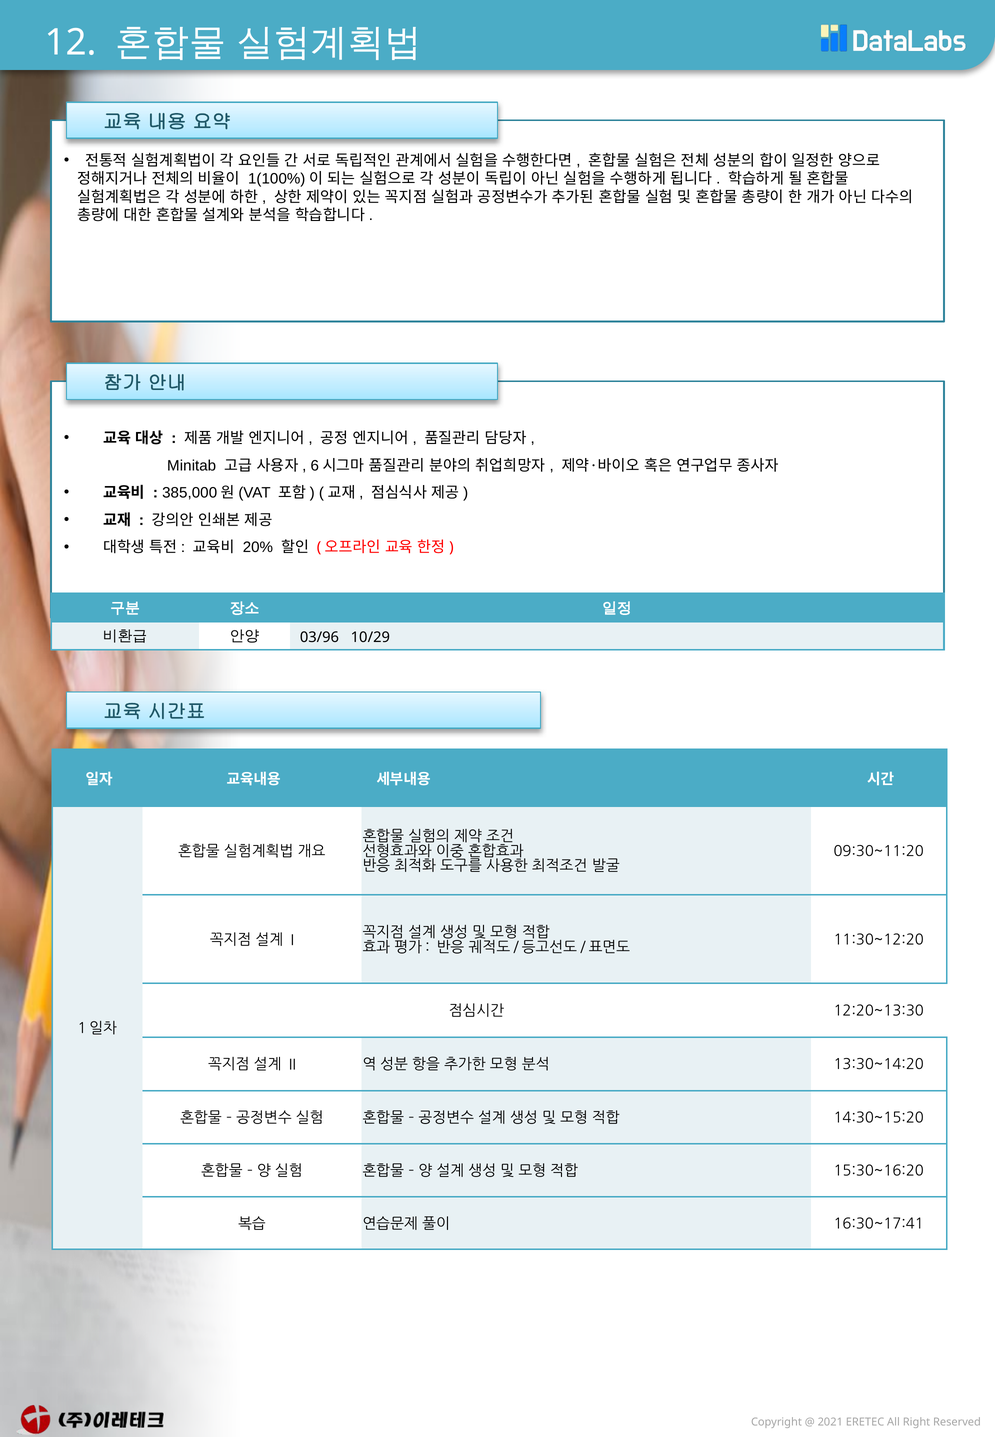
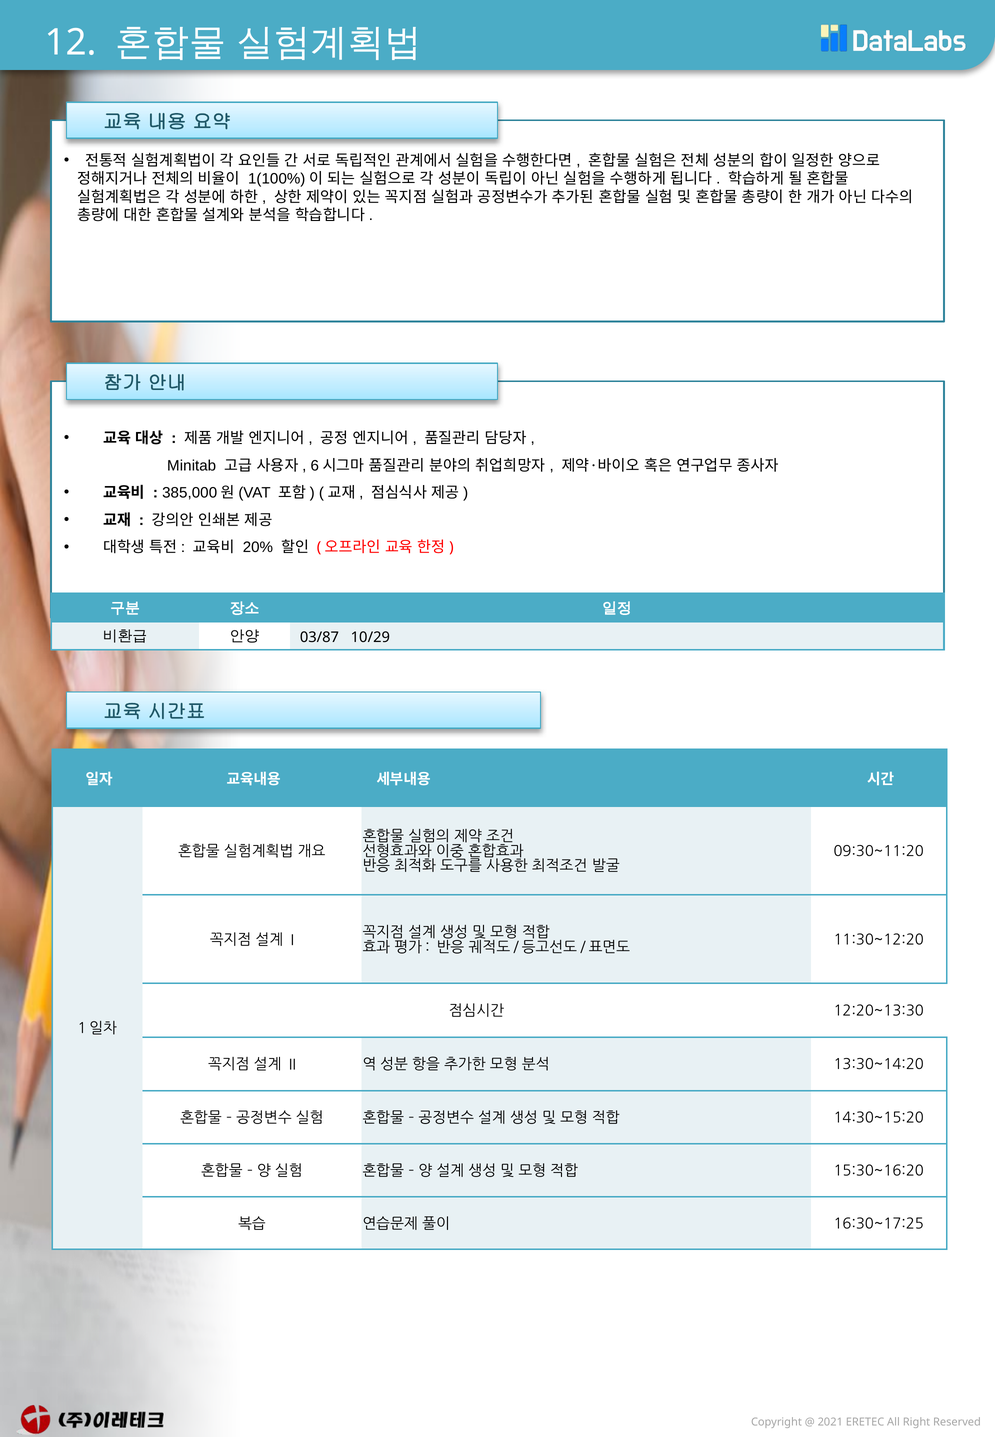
03/96: 03/96 -> 03/87 (319, 638)
16:30~17:41: 16:30~17:41 -> 16:30~17:25 (879, 1224)
